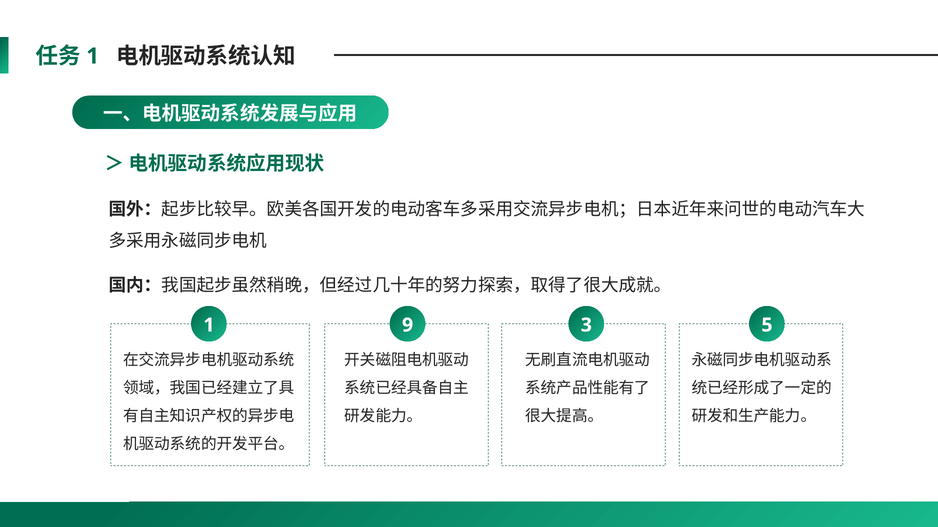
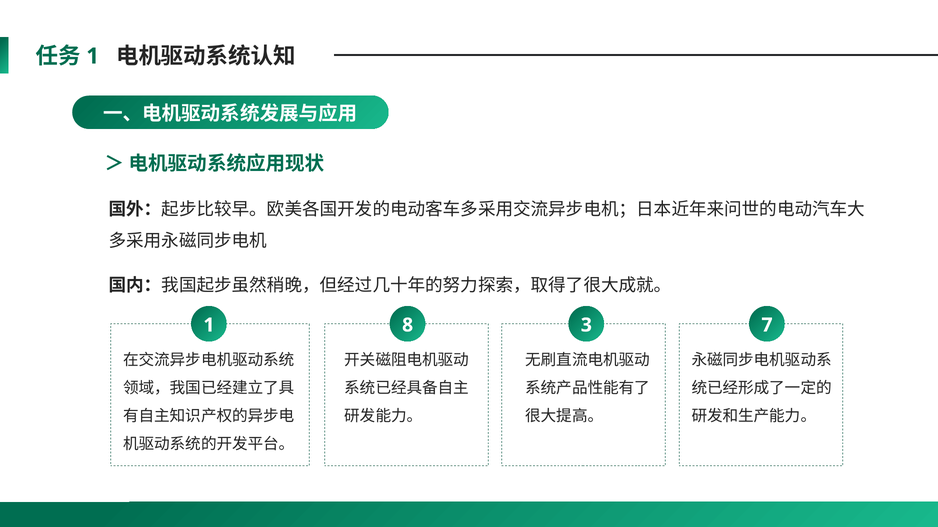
9: 9 -> 8 (408, 325)
5: 5 -> 7 (767, 325)
